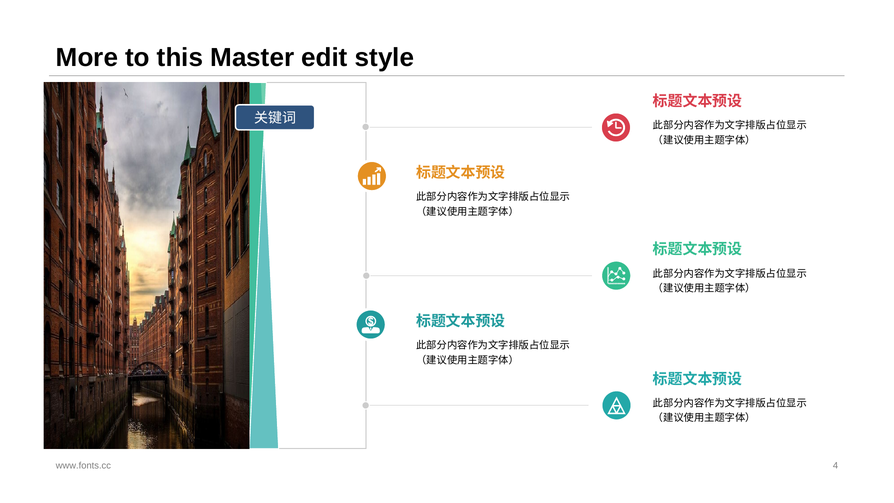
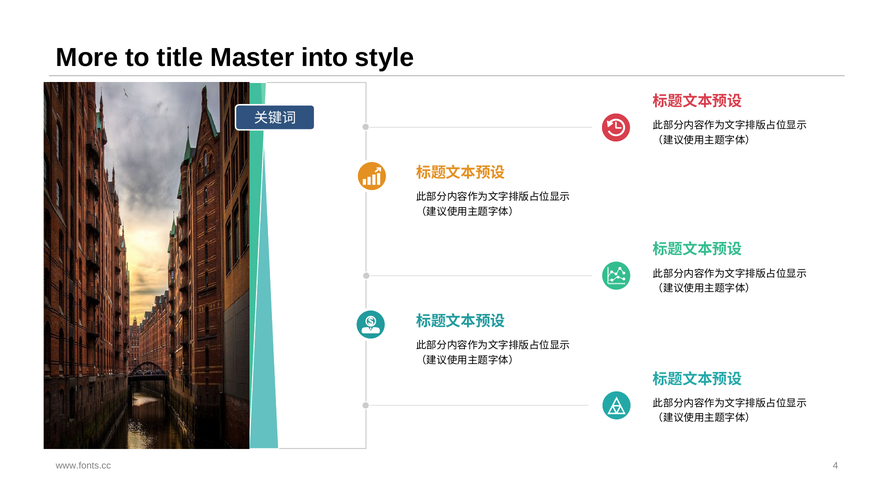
this: this -> title (180, 58)
edit: edit -> into (325, 58)
